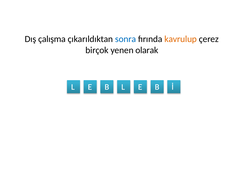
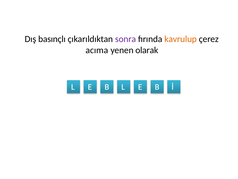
çalışma: çalışma -> basınçlı (52, 39)
sonra colour: blue -> purple (126, 39)
birçok: birçok -> acıma (97, 50)
